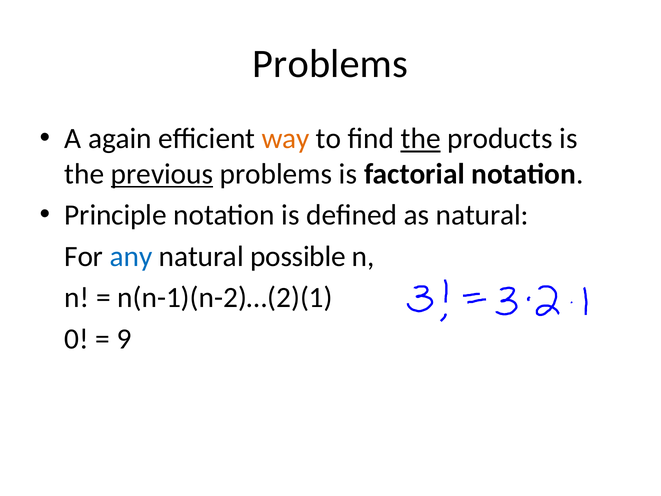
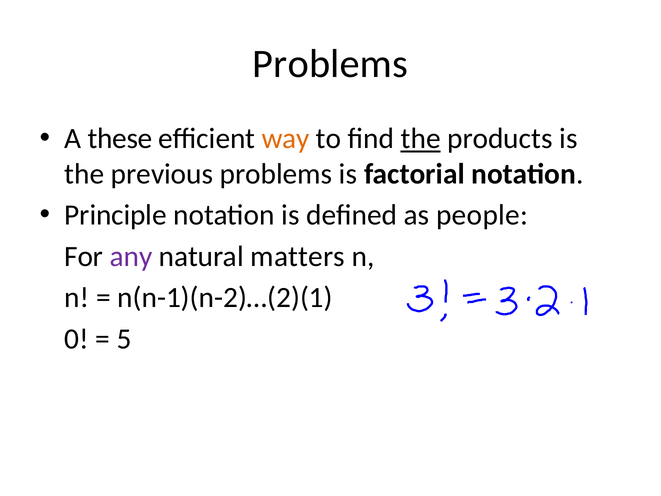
again: again -> these (120, 139)
previous underline: present -> none (162, 174)
as natural: natural -> people (482, 215)
any colour: blue -> purple (131, 256)
possible: possible -> matters (298, 256)
9: 9 -> 5 (124, 339)
